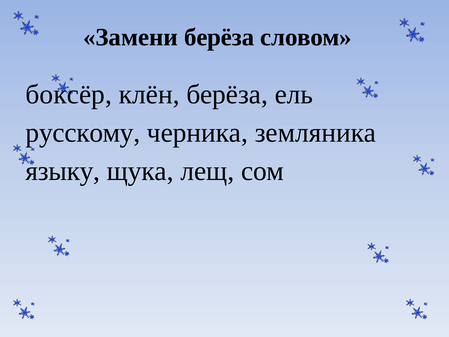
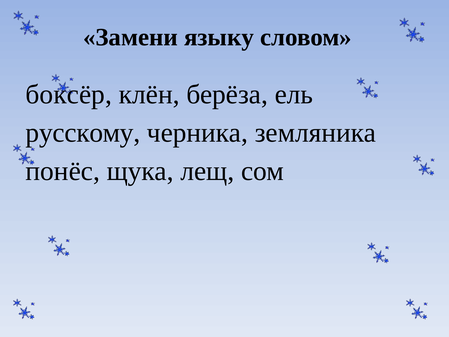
Замени берёза: берёза -> языку (219, 37)
языку: языку -> понёс (63, 171)
